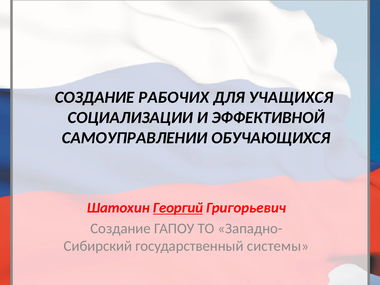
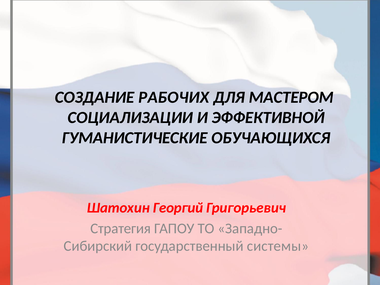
УЧАЩИХСЯ: УЧАЩИХСЯ -> МАСТЕРОМ (291, 97)
САМОУПРАВЛЕНИИ: САМОУПРАВЛЕНИИ -> ГУМАНИСТИЧЕСКИЕ (135, 138)
Георгий underline: present -> none (178, 208)
Создание: Создание -> Стратегия (121, 228)
